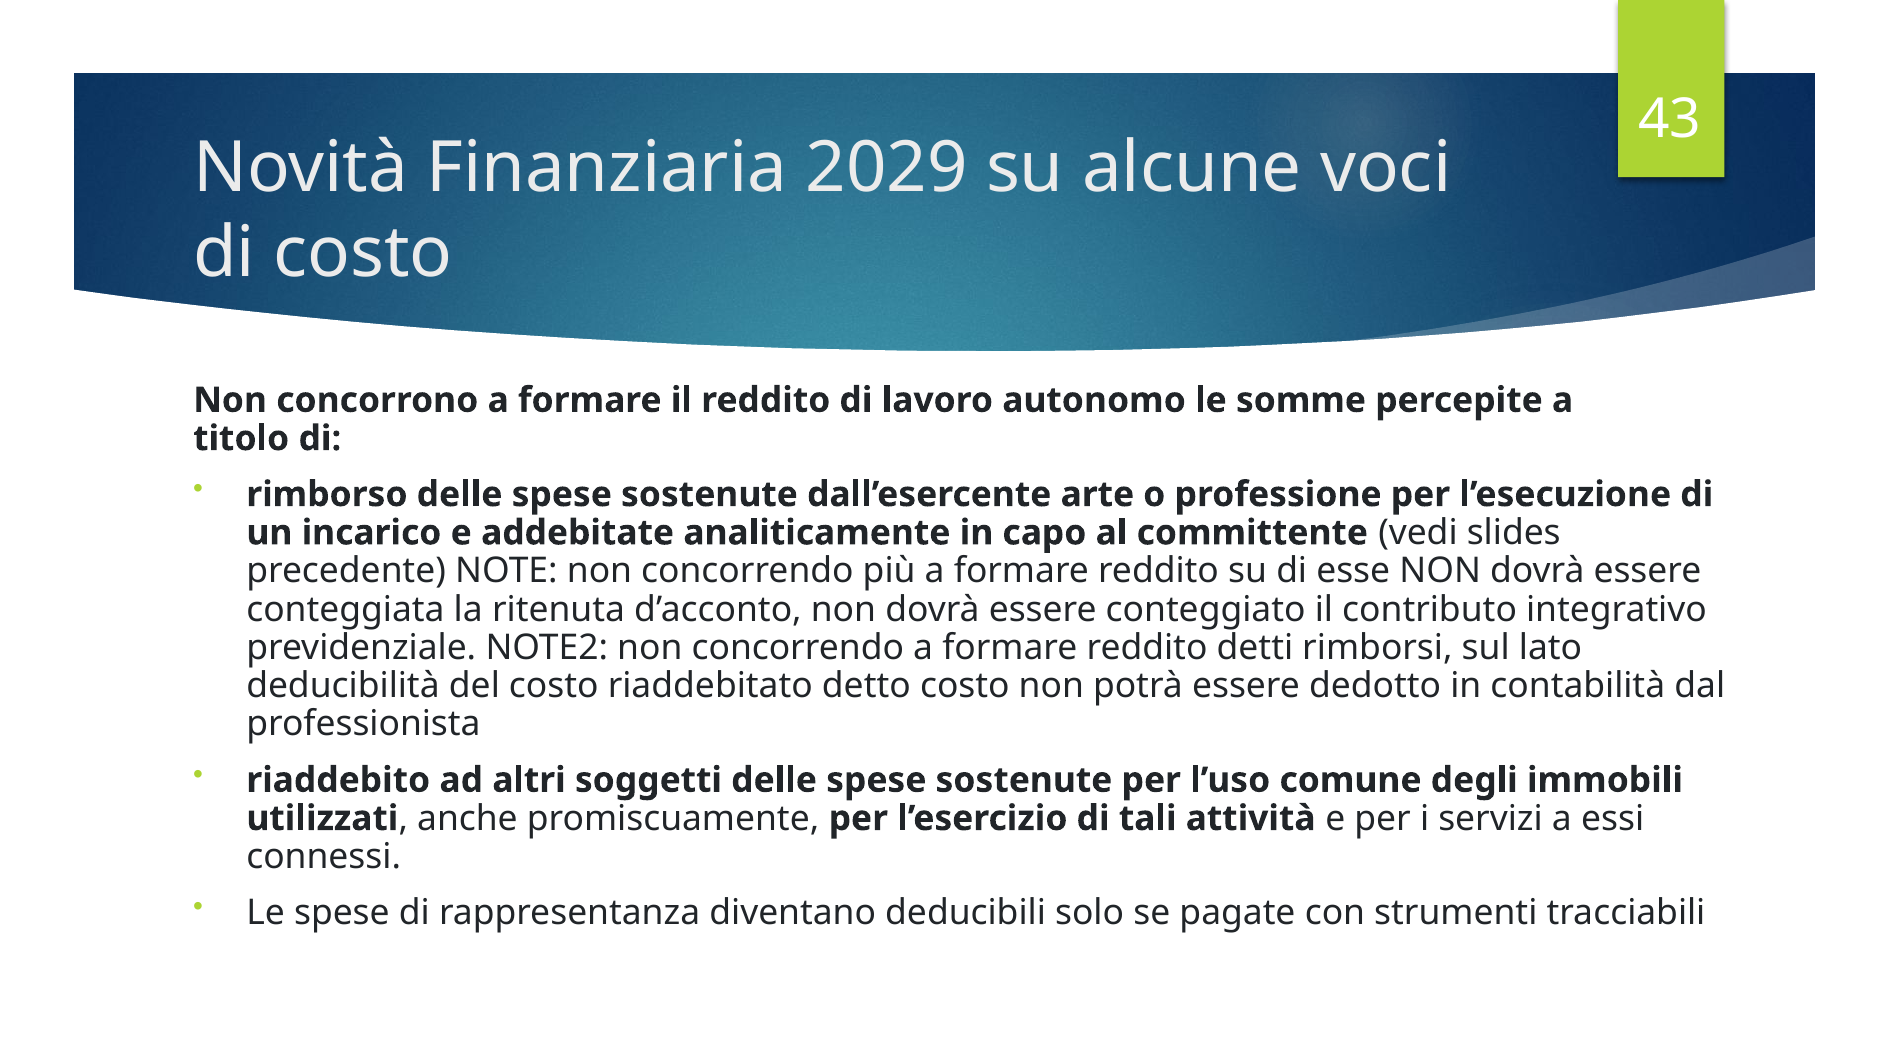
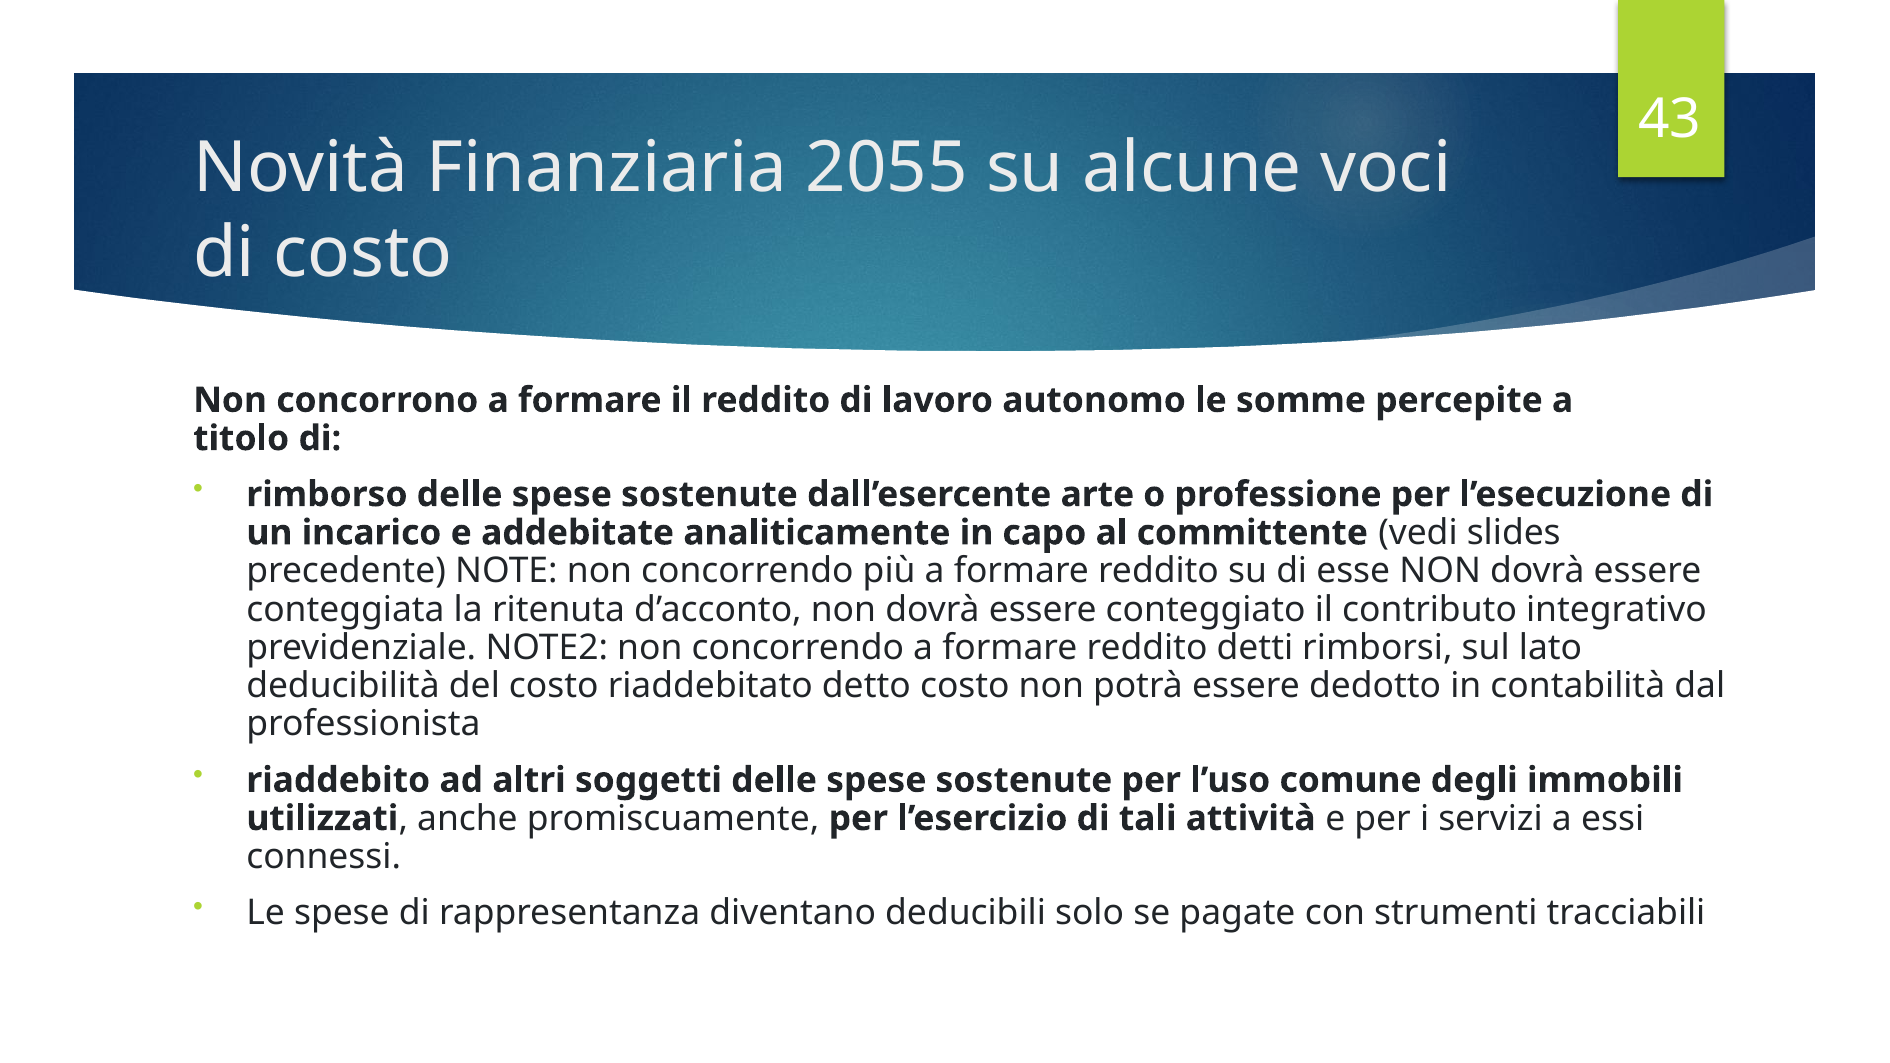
2029: 2029 -> 2055 (887, 168)
